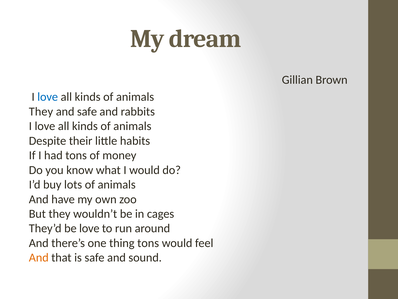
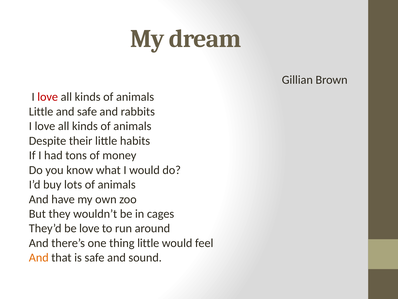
love colour: blue -> red (48, 97)
They: They -> Little (41, 111)
thing tons: tons -> little (148, 243)
